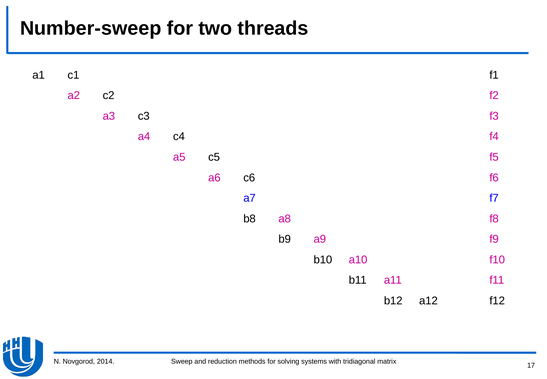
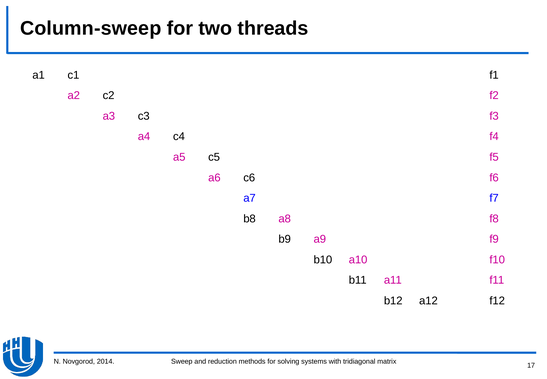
Number-sweep: Number-sweep -> Column-sweep (91, 28)
